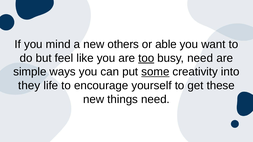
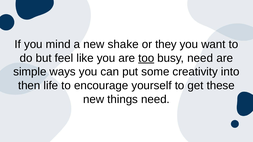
others: others -> shake (123, 44)
able: able -> they (166, 44)
some underline: present -> none (155, 72)
they: they -> then (29, 86)
